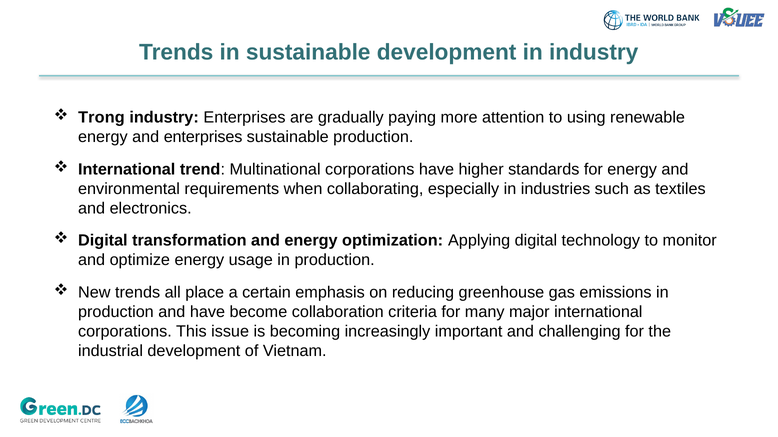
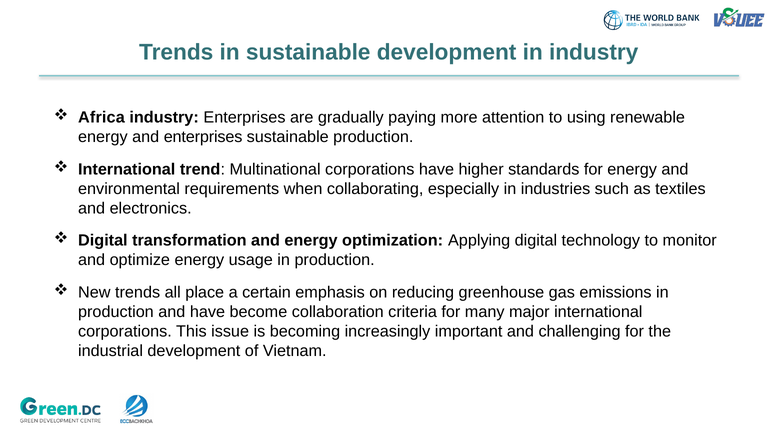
Trong: Trong -> Africa (101, 118)
